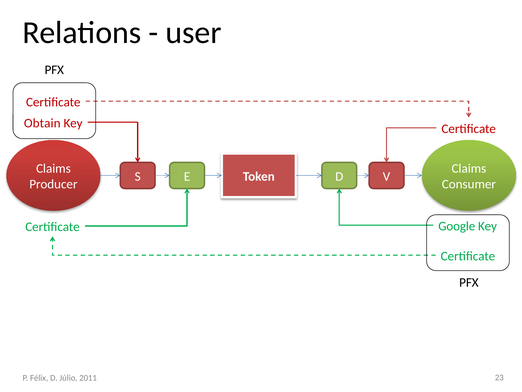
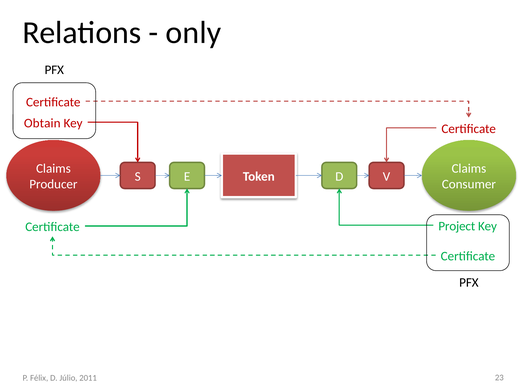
user: user -> only (193, 33)
Google: Google -> Project (457, 226)
